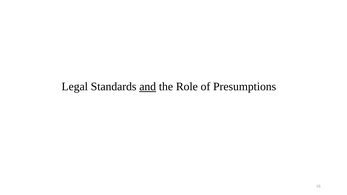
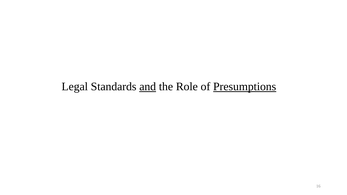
Presumptions underline: none -> present (245, 87)
